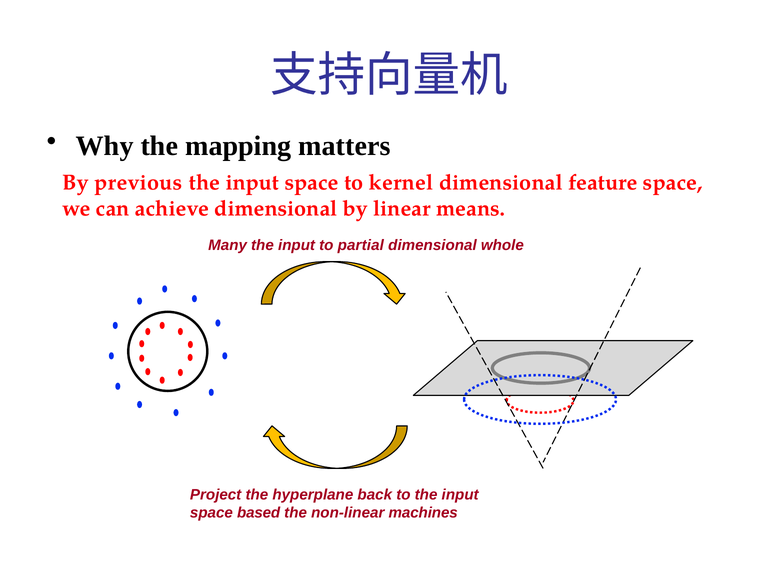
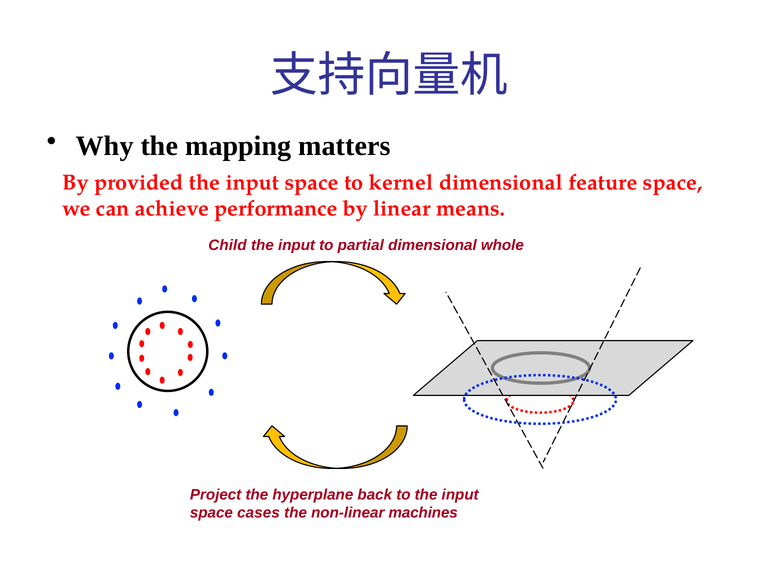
previous: previous -> provided (139, 182)
achieve dimensional: dimensional -> performance (276, 208)
Many: Many -> Child (227, 245)
based: based -> cases (258, 512)
